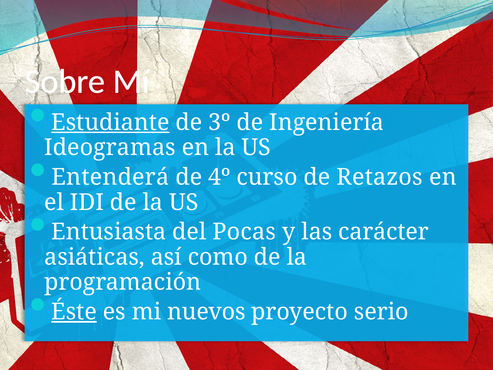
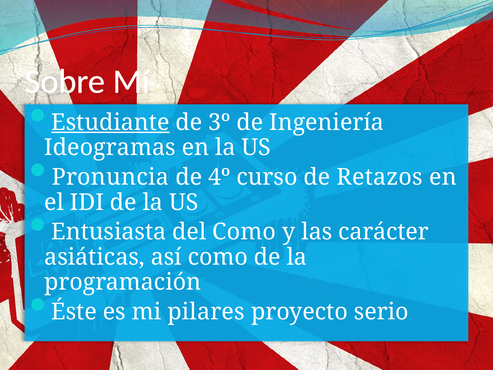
Entenderá: Entenderá -> Pronuncia (110, 177)
del Pocas: Pocas -> Como (244, 232)
Éste underline: present -> none (74, 312)
nuevos: nuevos -> pilares (206, 312)
